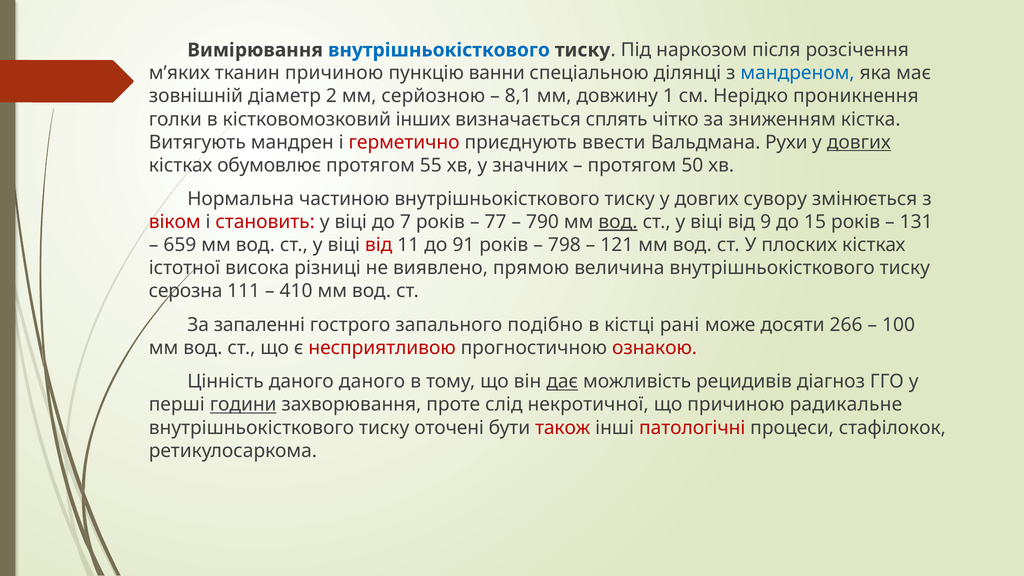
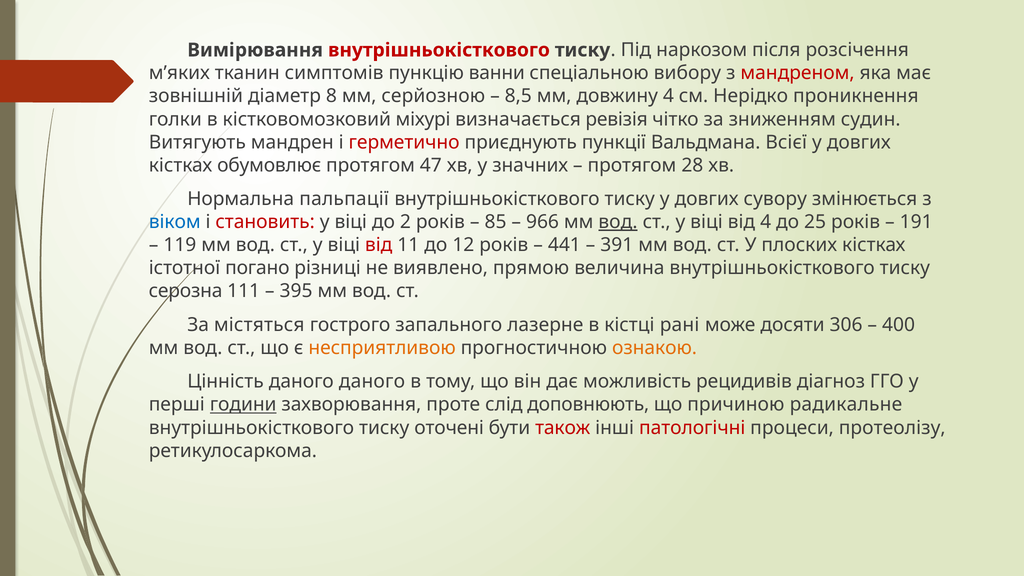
внутрішньокісткового colour: blue -> red (439, 50)
тканин причиною: причиною -> симптомів (334, 73)
ділянці: ділянці -> вибору (687, 73)
мандреном colour: blue -> red (798, 73)
2: 2 -> 8 (331, 96)
8,1: 8,1 -> 8,5 (518, 96)
довжину 1: 1 -> 4 (668, 96)
інших: інших -> міхурі (423, 119)
сплять: сплять -> ревізія (617, 119)
кістка: кістка -> судин (871, 119)
ввести: ввести -> пункції (614, 142)
Рухи: Рухи -> Всієї (786, 142)
довгих underline: present -> none (859, 142)
55: 55 -> 47 (431, 165)
50: 50 -> 28 (692, 165)
частиною: частиною -> пальпації (344, 199)
віком colour: red -> blue (175, 222)
7: 7 -> 2 (405, 222)
77: 77 -> 85 (496, 222)
790: 790 -> 966 (543, 222)
від 9: 9 -> 4 (766, 222)
15: 15 -> 25 (815, 222)
131: 131 -> 191 (916, 222)
659: 659 -> 119 (180, 245)
91: 91 -> 12 (463, 245)
798: 798 -> 441 (564, 245)
121: 121 -> 391 (617, 245)
висока: висока -> погано (257, 268)
410: 410 -> 395 (296, 291)
запаленні: запаленні -> містяться (259, 325)
подібно: подібно -> лазерне (545, 325)
266: 266 -> 306 (846, 325)
100: 100 -> 400 (899, 325)
несприятливою colour: red -> orange (382, 348)
ознакою colour: red -> orange (654, 348)
дає underline: present -> none (562, 382)
некротичної: некротичної -> доповнюють (588, 405)
стафілокок: стафілокок -> протеолізу (892, 428)
